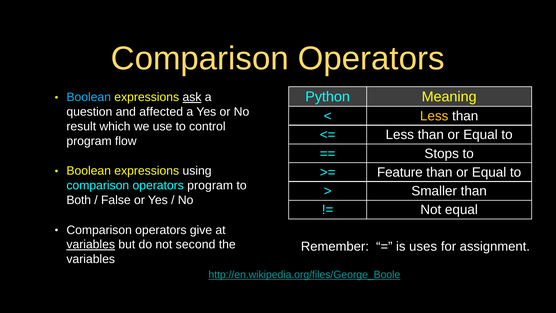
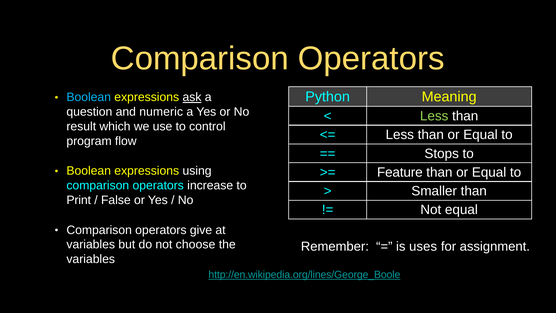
affected: affected -> numeric (161, 112)
Less colour: yellow -> light green (434, 116)
operators program: program -> increase (210, 185)
Both: Both -> Print (79, 200)
variables underline: present -> none (91, 244)
second: second -> choose (196, 244)
http://en.wikipedia.org/files/George_Boole: http://en.wikipedia.org/files/George_Boole -> http://en.wikipedia.org/lines/George_Boole (304, 274)
